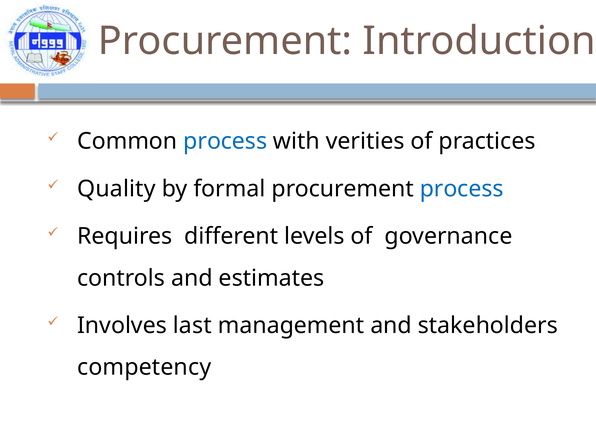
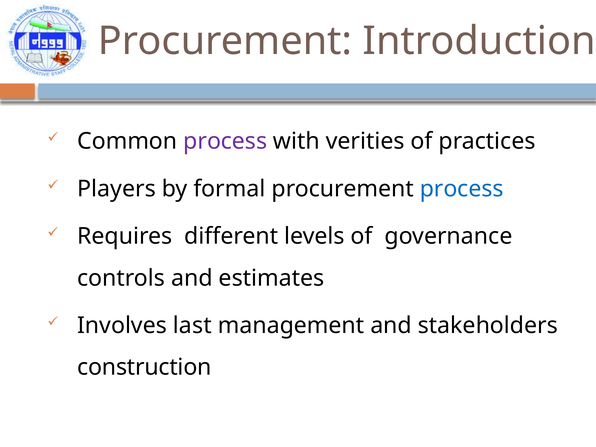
process colour: blue -> purple (225, 141)
Quality: Quality -> Players (116, 189)
competency: competency -> construction (144, 367)
